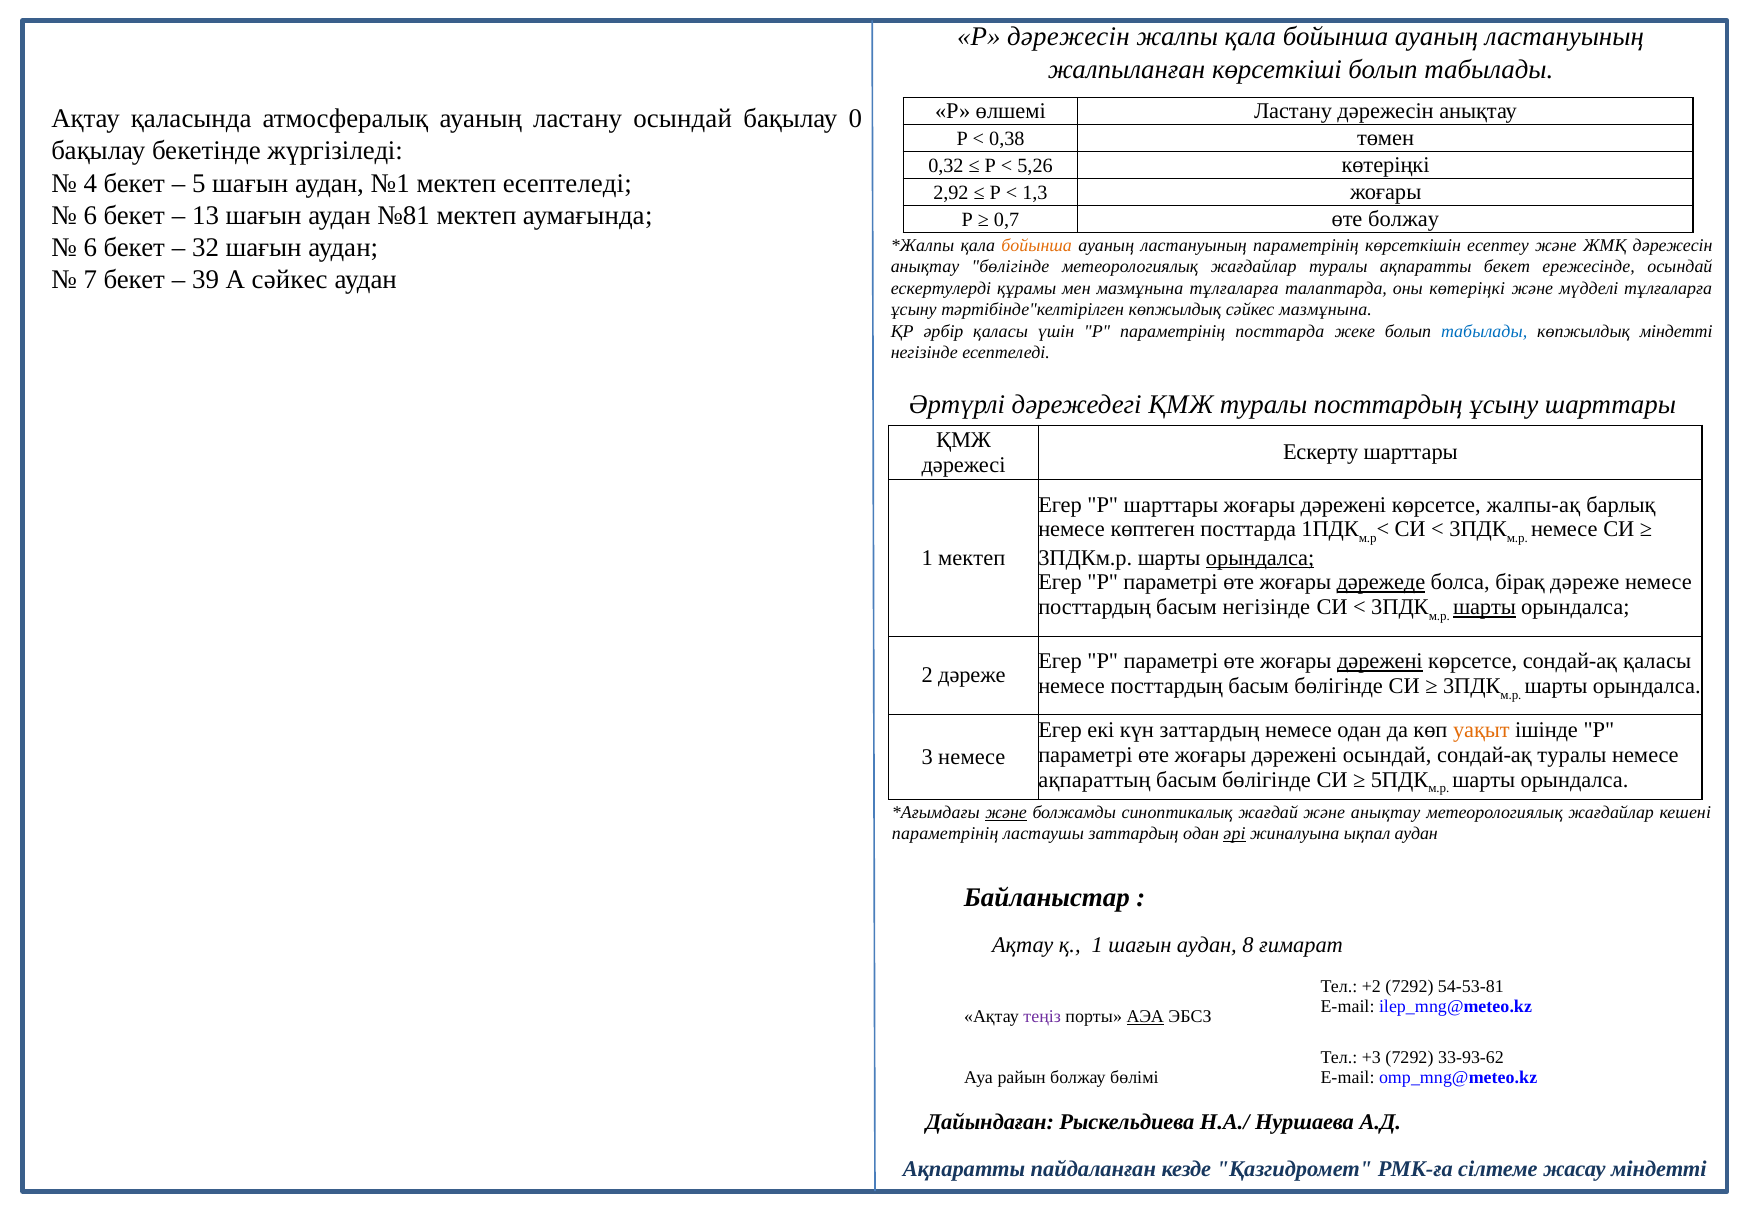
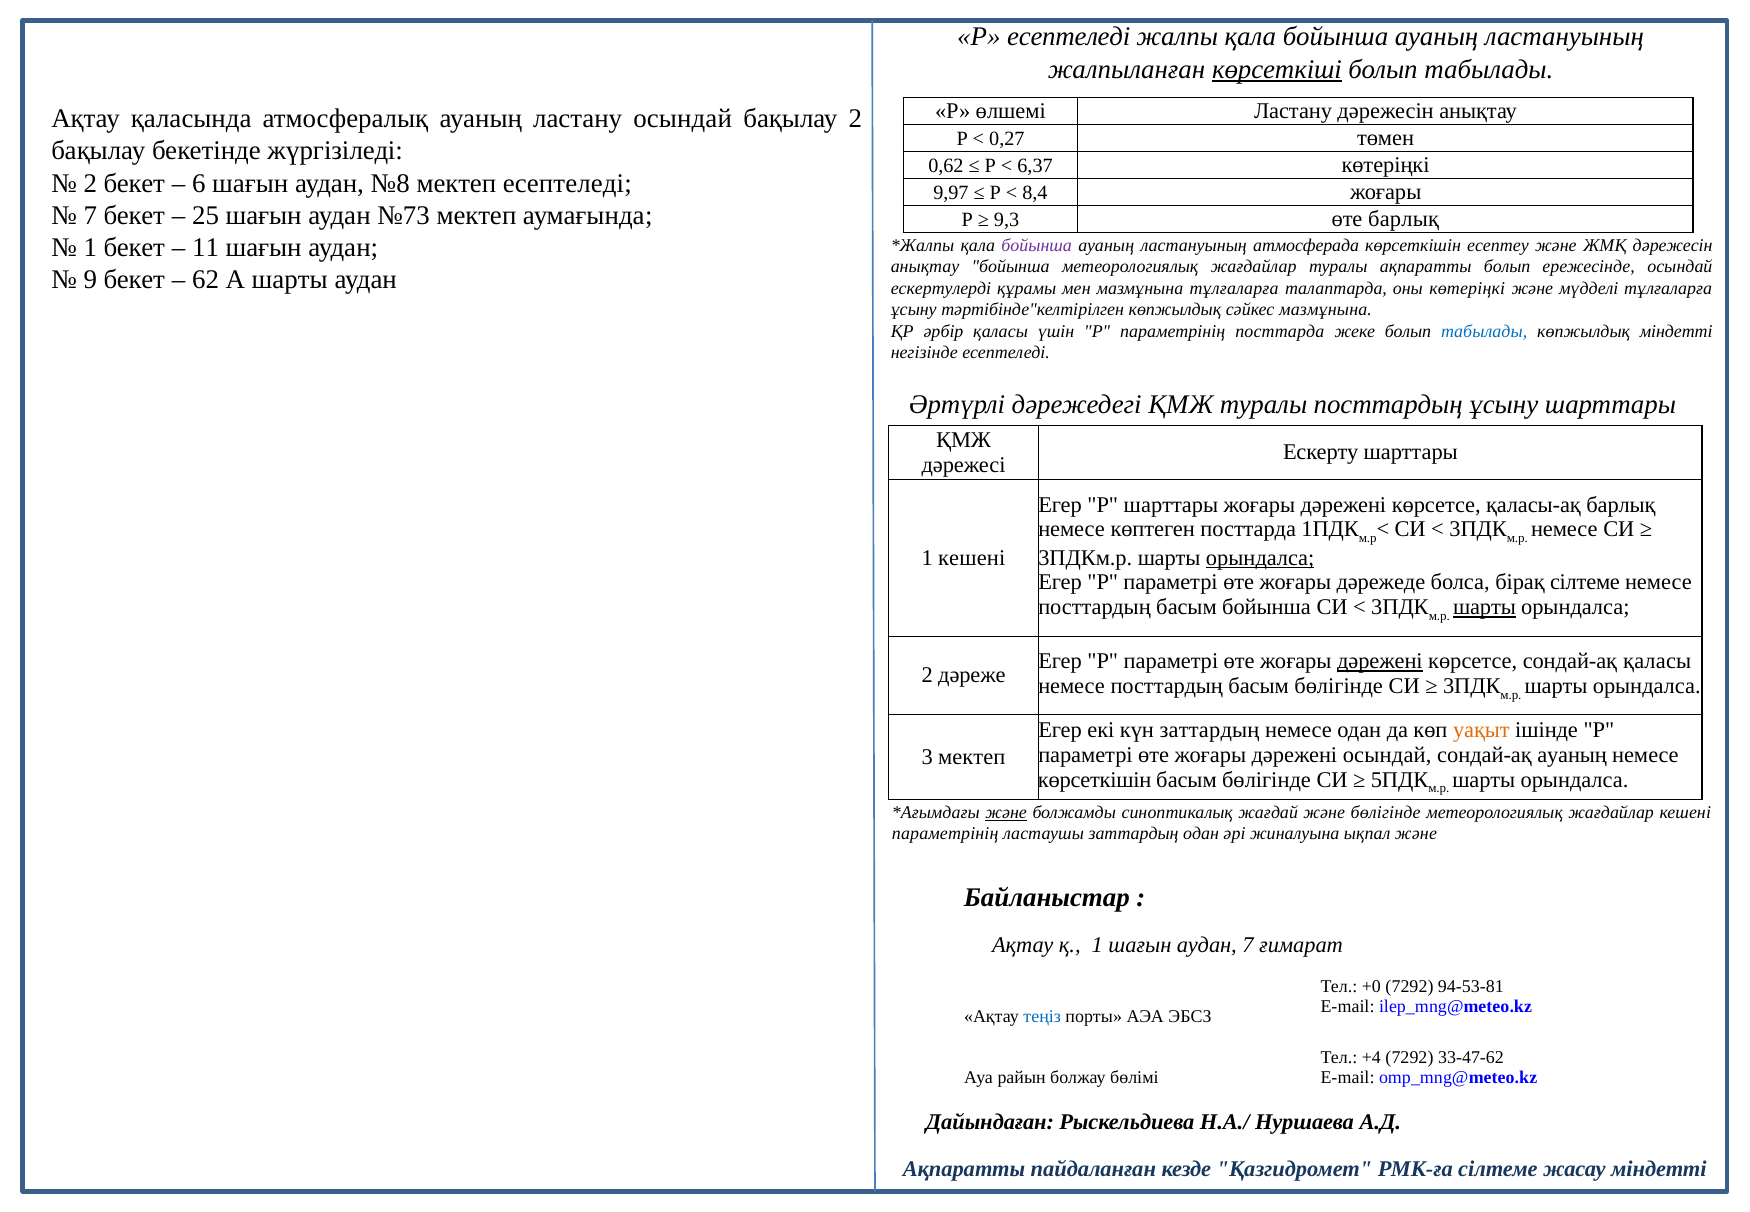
Р дәрежесін: дәрежесін -> есептеледі (1069, 37)
көрсеткіші underline: none -> present (1277, 69)
бақылау 0: 0 -> 2 (855, 118)
0,38: 0,38 -> 0,27 (1007, 138)
0,32: 0,32 -> 0,62 (946, 165)
5,26: 5,26 -> 6,37 (1035, 165)
4: 4 -> 2 (90, 183)
5: 5 -> 6 (199, 183)
№1: №1 -> №8 (390, 183)
2,92: 2,92 -> 9,97 (951, 192)
1,3: 1,3 -> 8,4 (1035, 192)
6: 6 -> 7 (90, 215)
13: 13 -> 25 (206, 215)
№81: №81 -> №73 (404, 215)
0,7: 0,7 -> 9,3 (1007, 219)
өте болжау: болжау -> барлық (1404, 219)
6: 6 -> 1 (90, 248)
32: 32 -> 11 (206, 248)
бойынша colour: orange -> purple (1037, 245)
ластануының параметрінің: параметрінің -> атмосферада (1306, 245)
анықтау бөлігінде: бөлігінде -> бойынша (1011, 267)
ақпаратты бекет: бекет -> болып (1507, 267)
7: 7 -> 9 (90, 280)
39: 39 -> 62 (206, 280)
А сәйкес: сәйкес -> шарты (290, 280)
жалпы-ақ: жалпы-ақ -> қаласы-ақ (1533, 504)
1 мектеп: мектеп -> кешені (972, 558)
дәрежеде underline: present -> none (1381, 582)
бірақ дәреже: дәреже -> сілтеме (1585, 582)
басым негізінде: негізінде -> бойынша (1266, 607)
сондай-ақ туралы: туралы -> ауаның (1572, 755)
3 немесе: немесе -> мектеп (972, 757)
ақпараттың: ақпараттың -> көрсеткішін (1095, 780)
және анықтау: анықтау -> бөлігінде (1386, 812)
әрі underline: present -> none (1234, 834)
ықпал аудан: аудан -> және (1416, 834)
аудан 8: 8 -> 7 (1248, 945)
+2: +2 -> +0 (1371, 986)
54-53-81: 54-53-81 -> 94-53-81 (1471, 986)
теңіз colour: purple -> blue (1042, 1016)
АЭА underline: present -> none (1145, 1016)
+3: +3 -> +4 (1371, 1057)
33-93-62: 33-93-62 -> 33-47-62 (1471, 1057)
